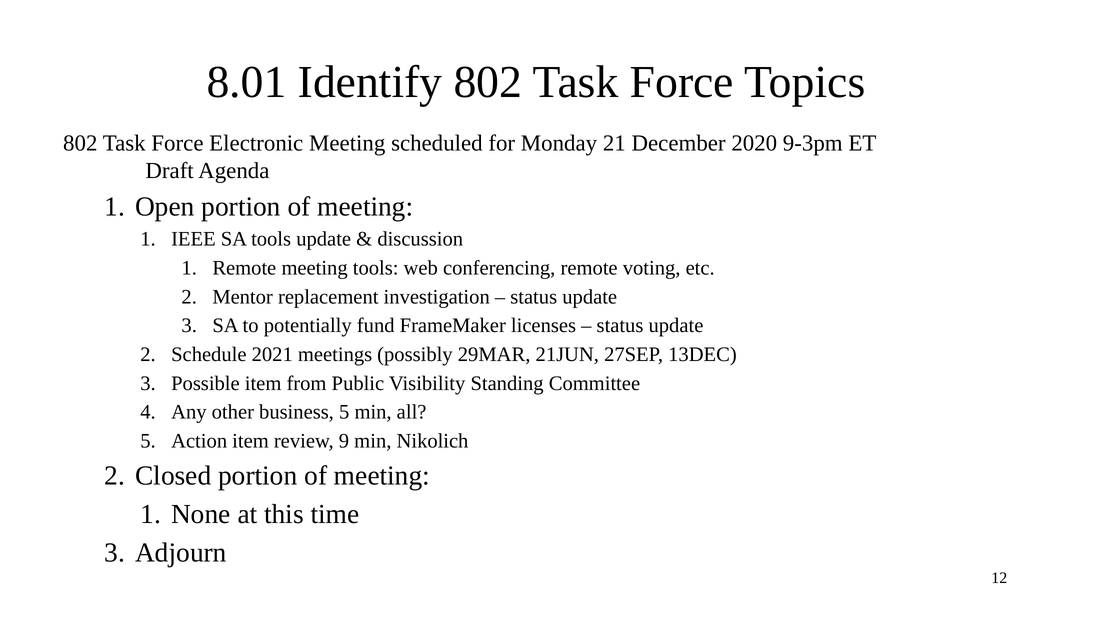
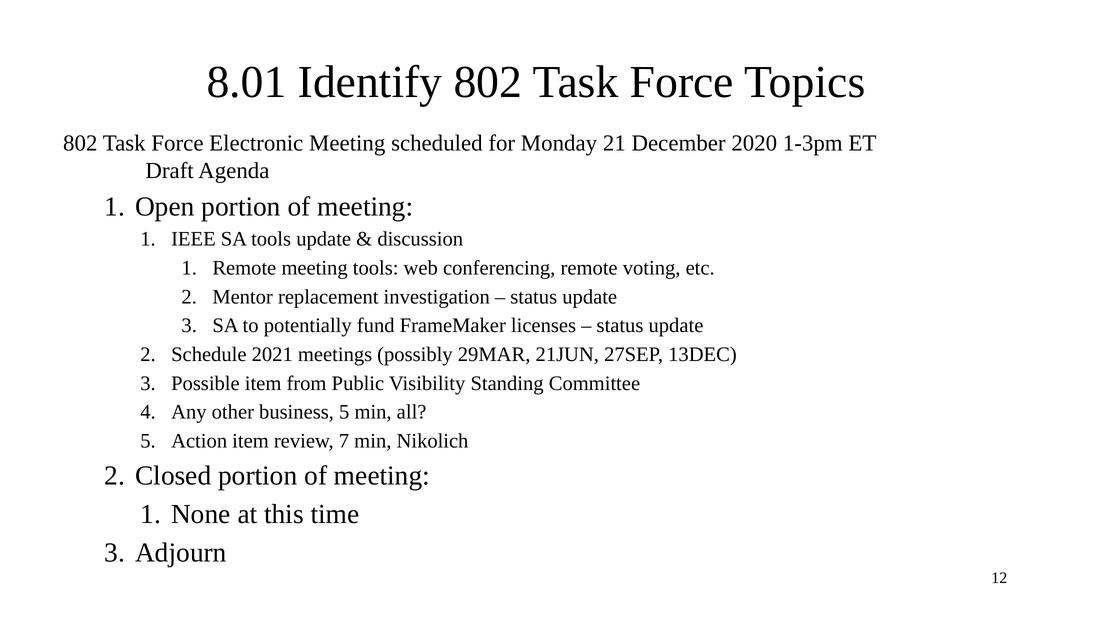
9-3pm: 9-3pm -> 1-3pm (813, 143)
9: 9 -> 7 (344, 441)
